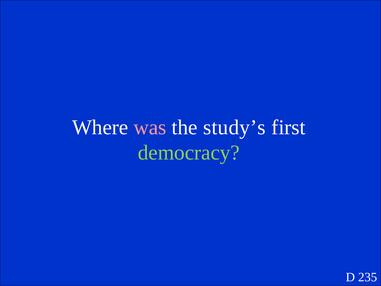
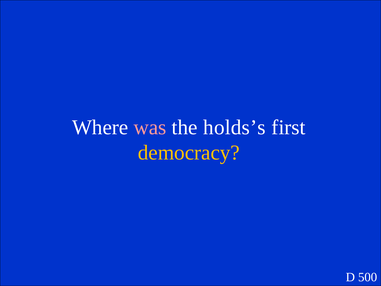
study’s: study’s -> holds’s (234, 127)
democracy colour: light green -> yellow (189, 153)
235: 235 -> 500 (368, 277)
